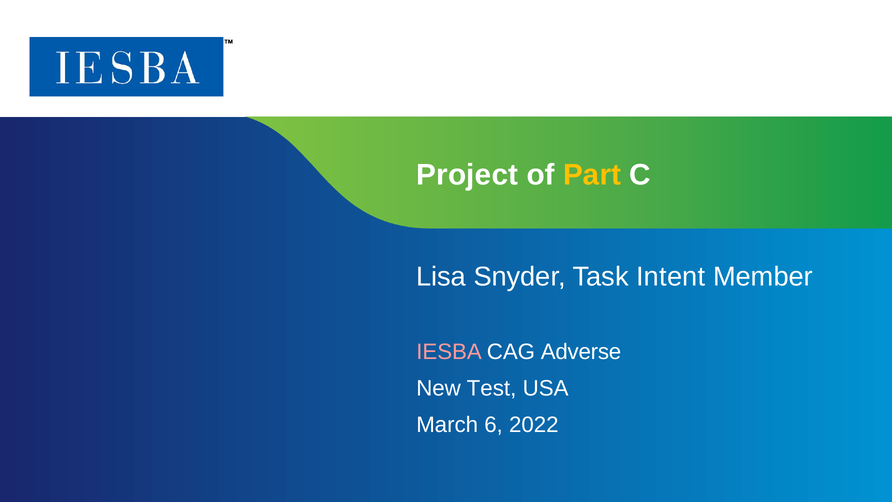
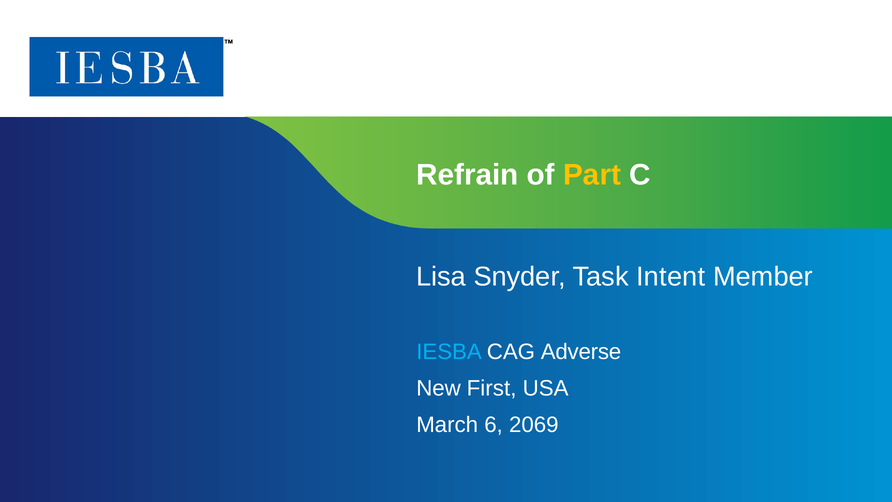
Project: Project -> Refrain (467, 175)
IESBA colour: pink -> light blue (449, 352)
Test: Test -> First (492, 388)
2022: 2022 -> 2069 (534, 425)
